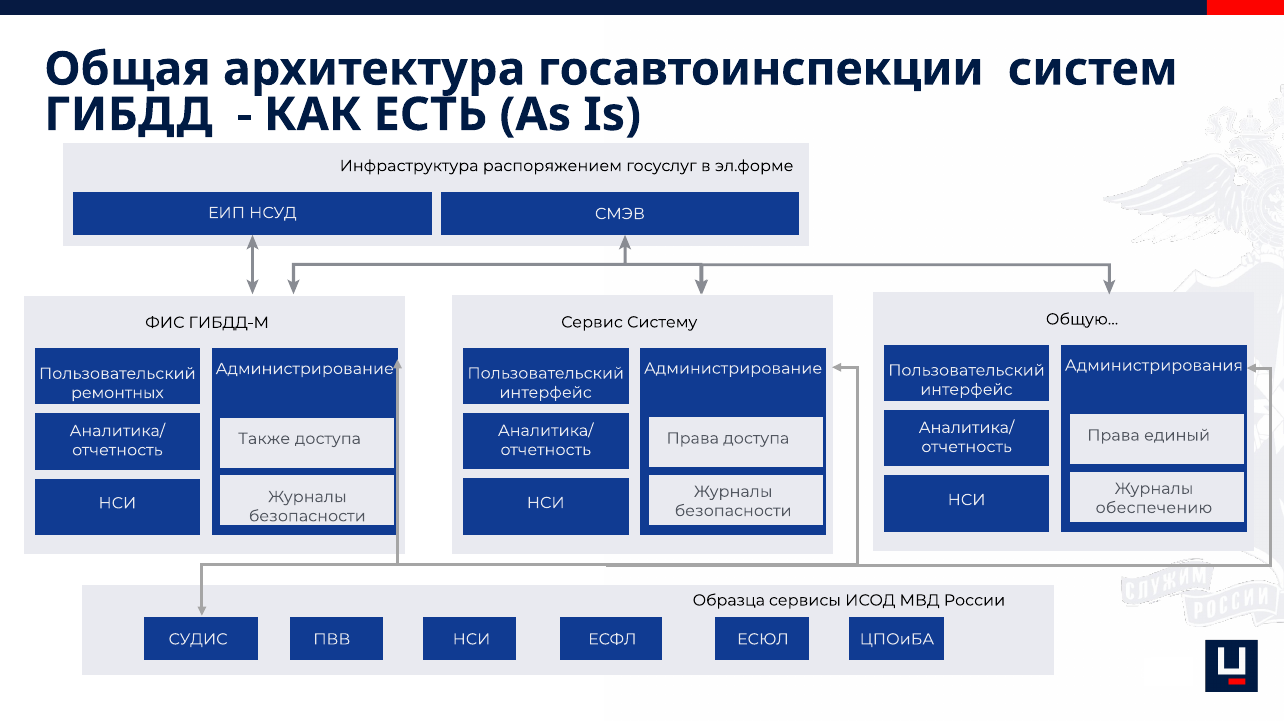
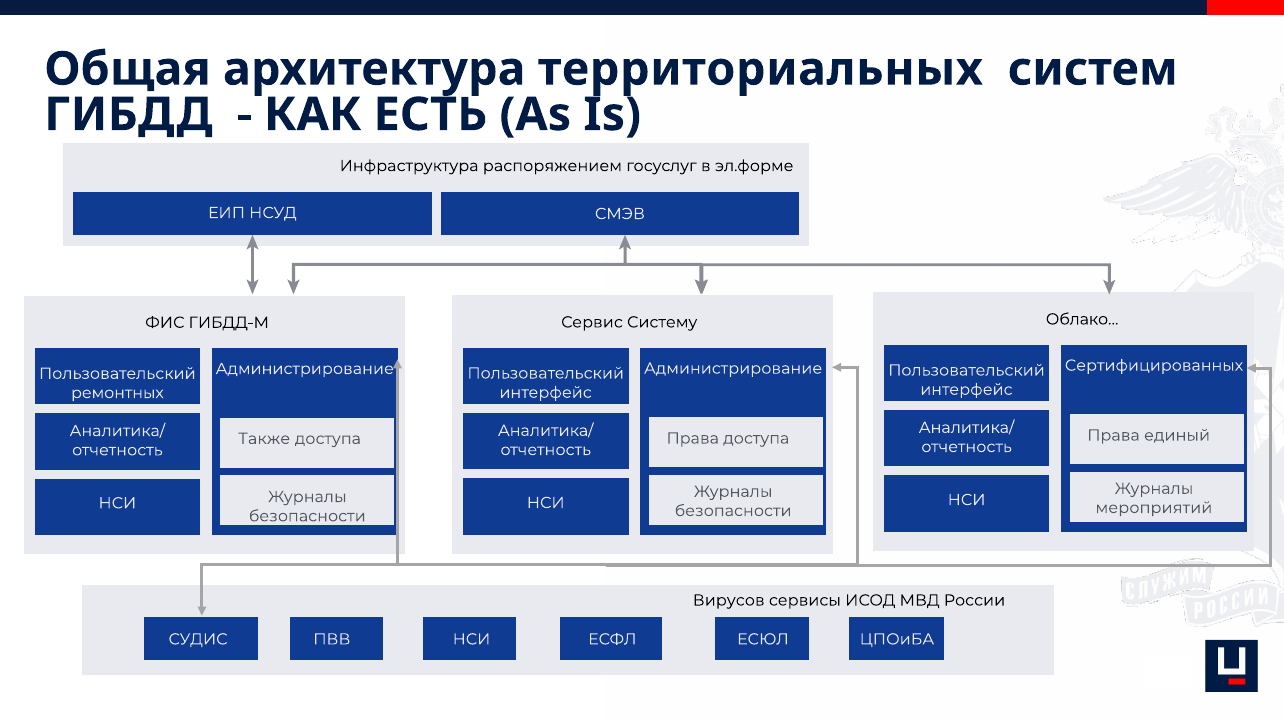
госавтоинспекции: госавтоинспекции -> территориальных (760, 69)
Общую…: Общую… -> Облако… (1082, 319)
Администрирования: Администрирования -> Сертифицированных (1154, 366)
обеспечению: обеспечению -> мероприятий (1154, 508)
Образца: Образца -> Вирусов (729, 600)
